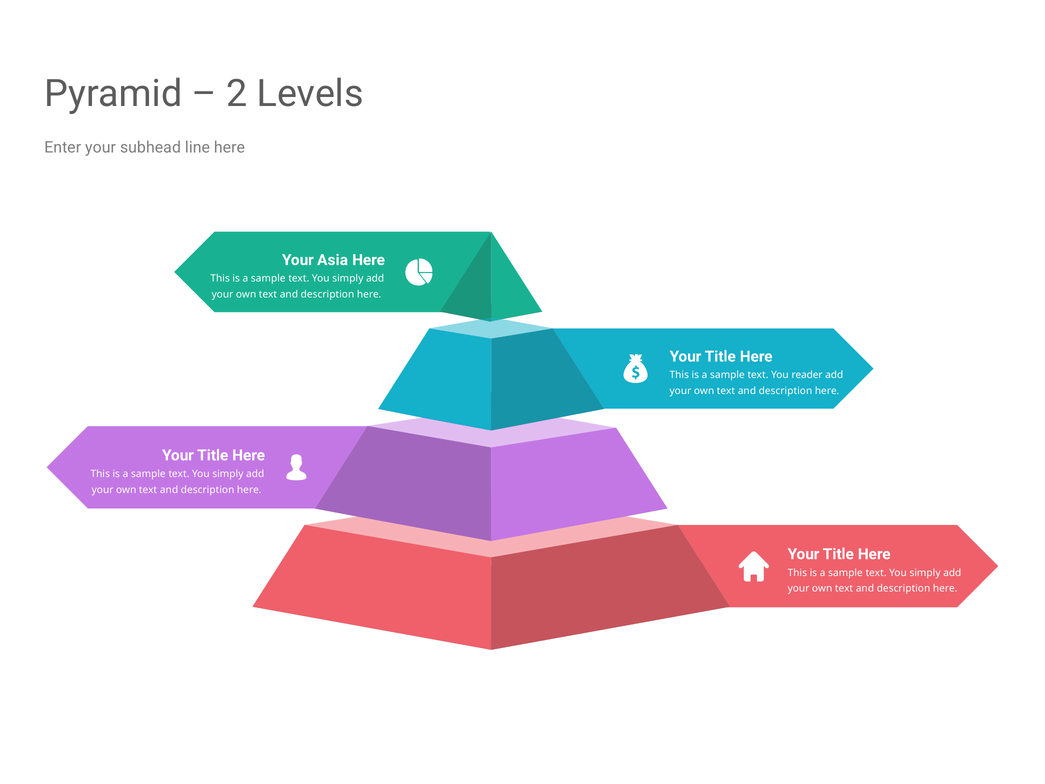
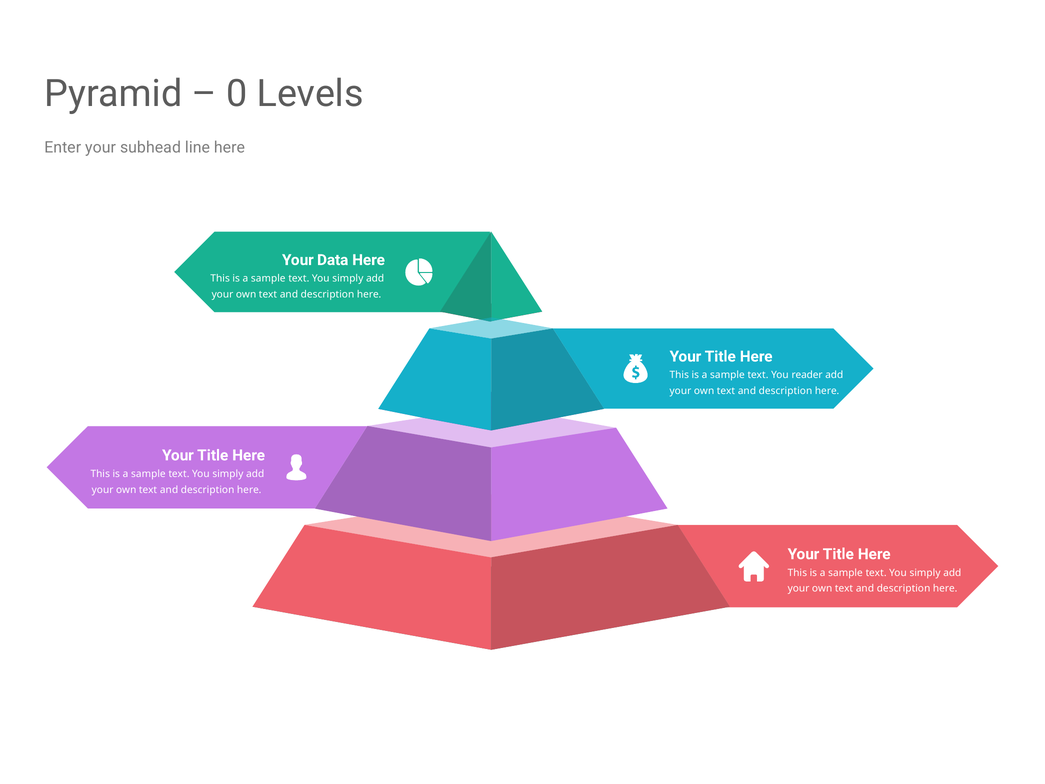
2: 2 -> 0 (237, 94)
Asia: Asia -> Data (333, 260)
